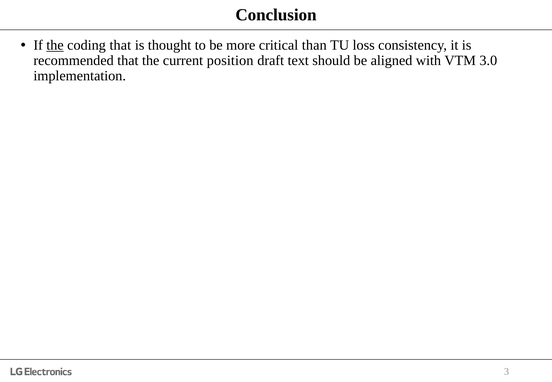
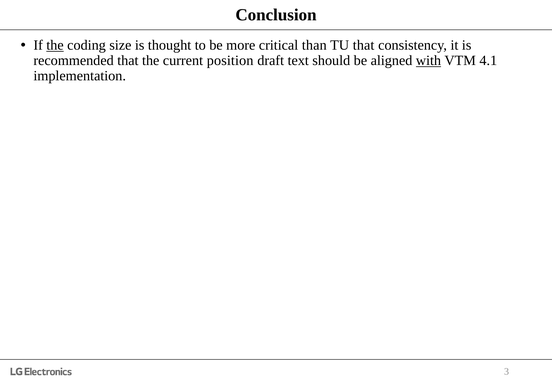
coding that: that -> size (120, 45)
TU loss: loss -> that (364, 45)
with underline: none -> present (428, 61)
3.0: 3.0 -> 4.1 (488, 61)
